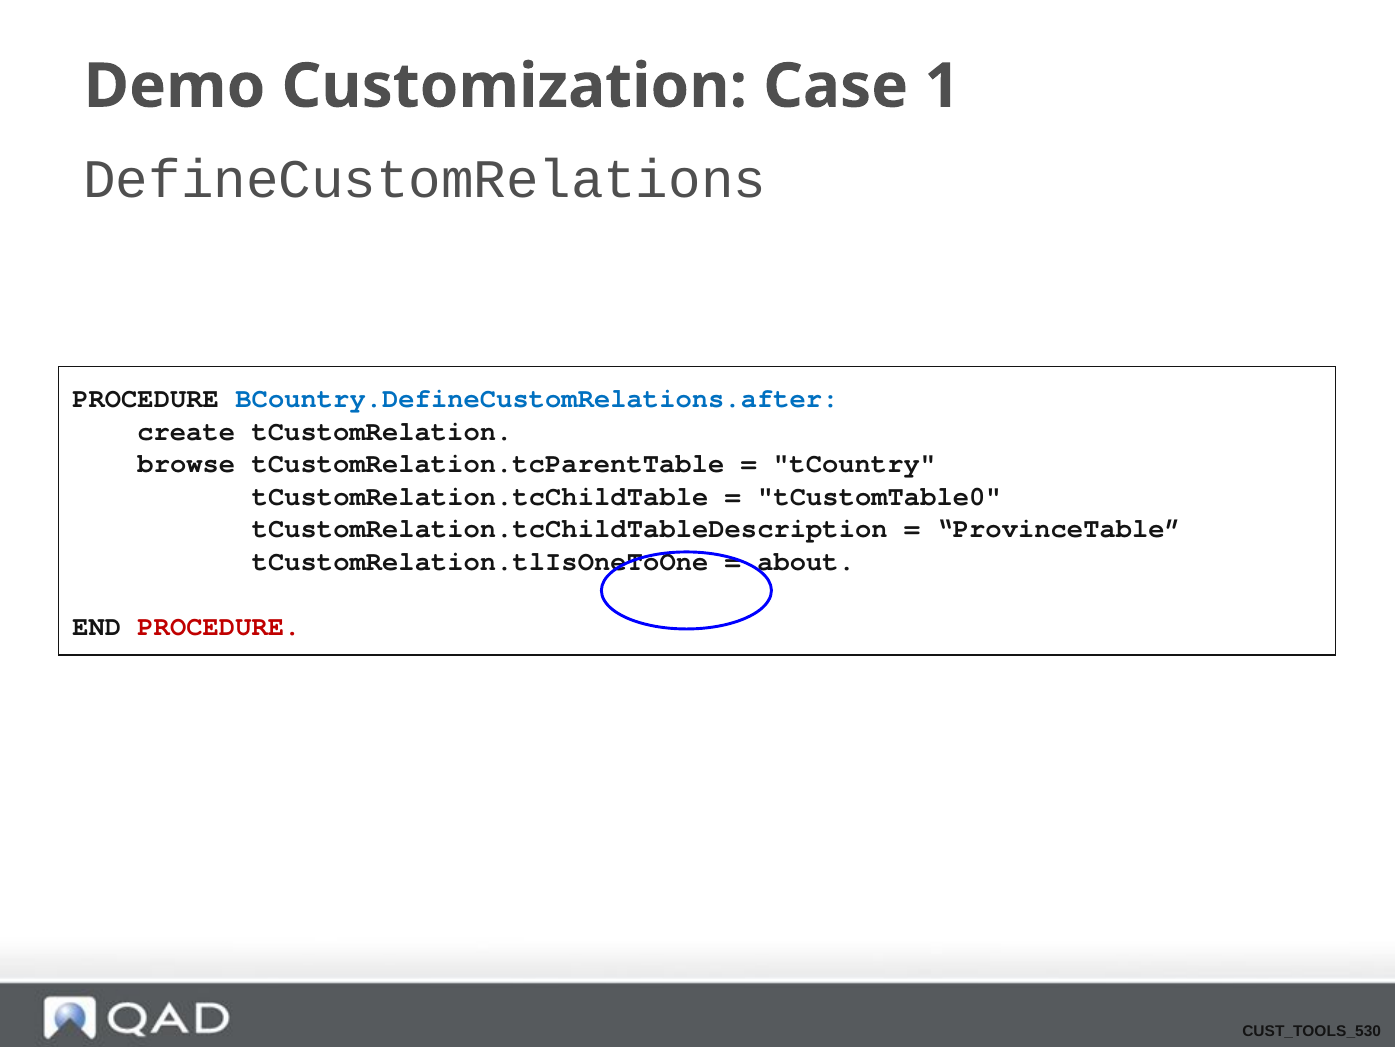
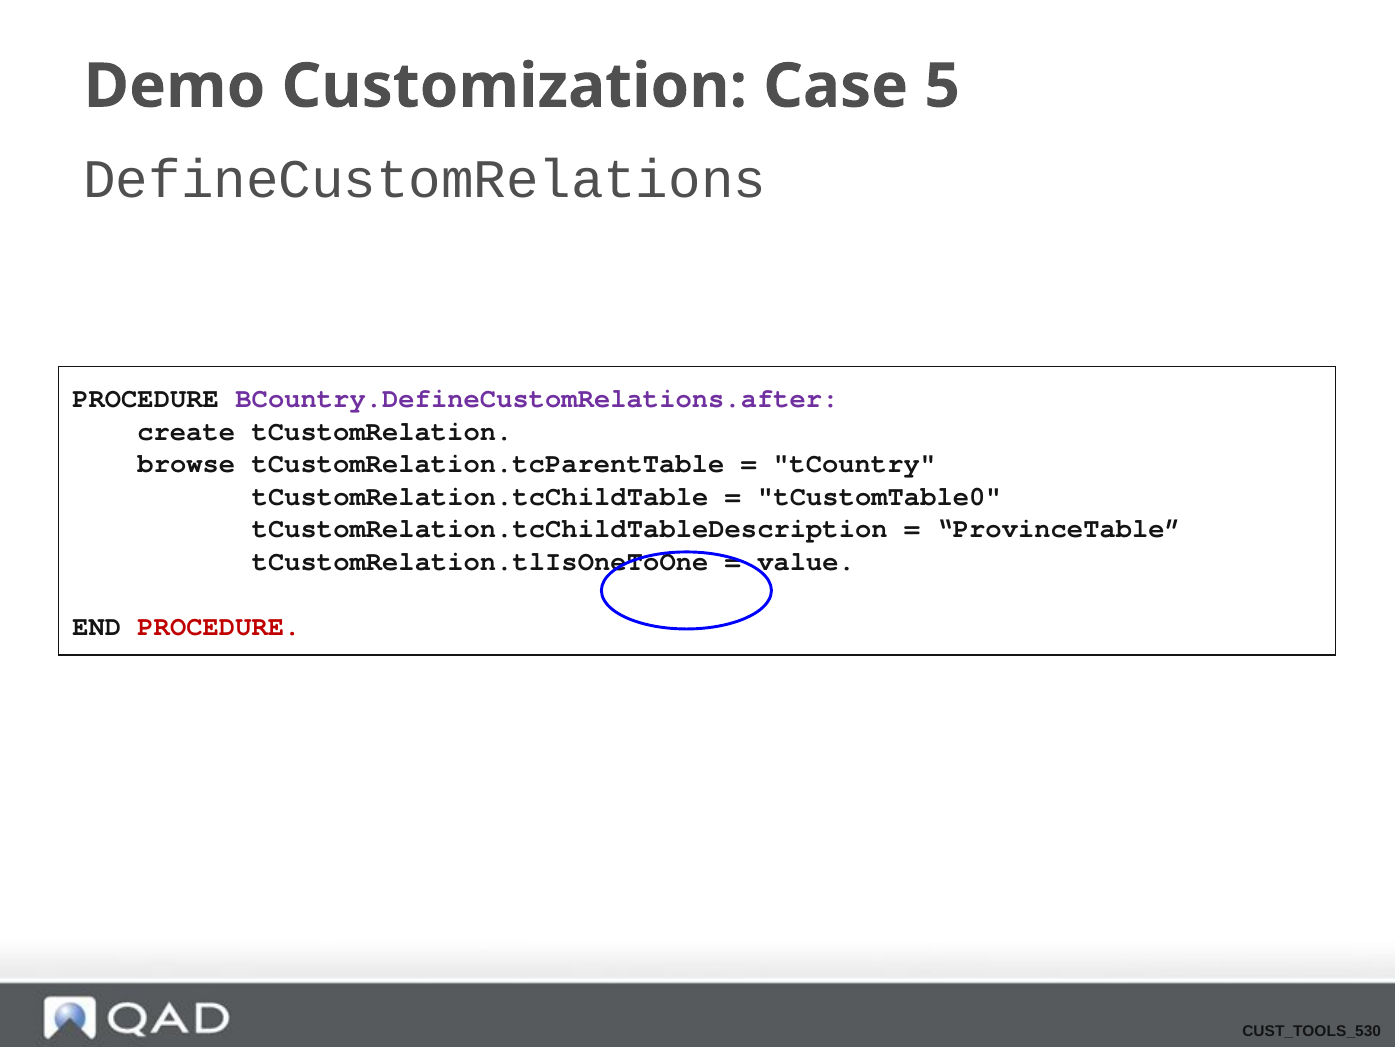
1: 1 -> 5 (942, 86)
BCountry.DefineCustomRelations.after colour: blue -> purple (537, 398)
about: about -> value (806, 561)
